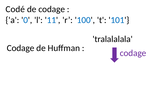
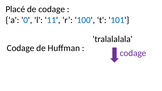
Codé: Codé -> Placé (15, 9)
